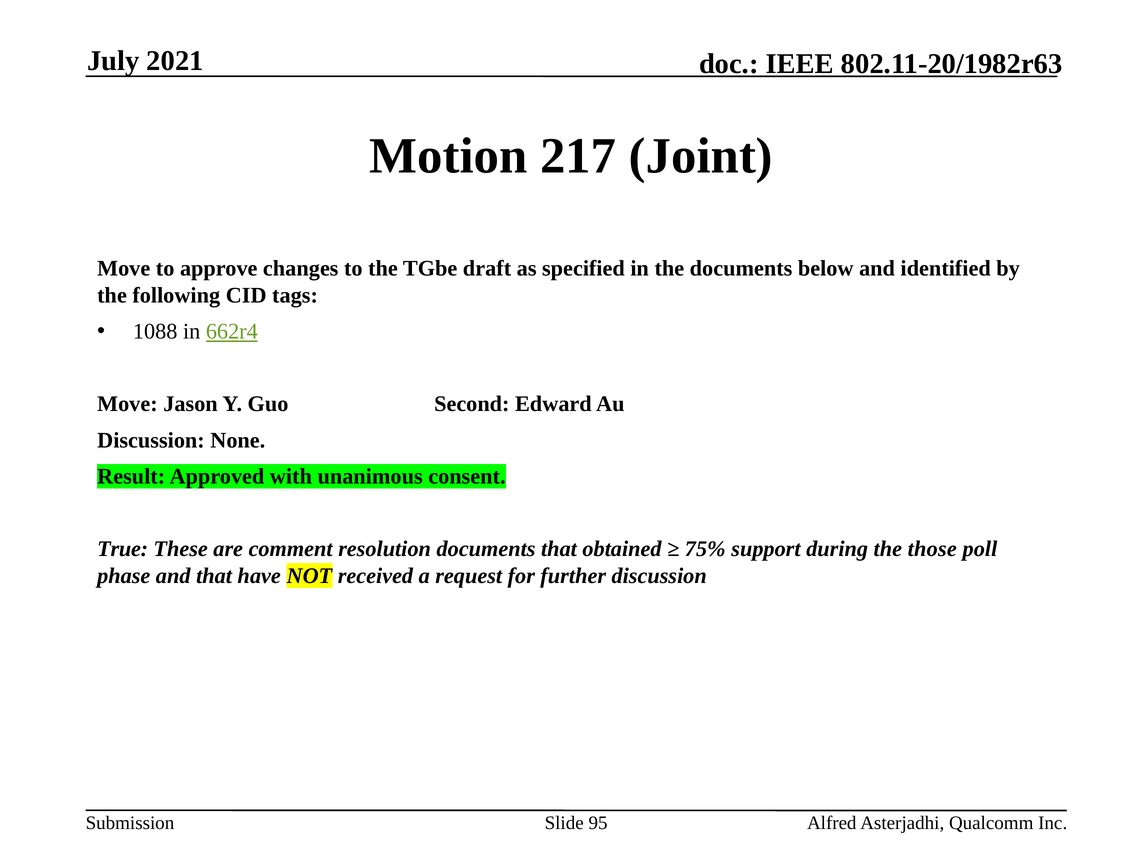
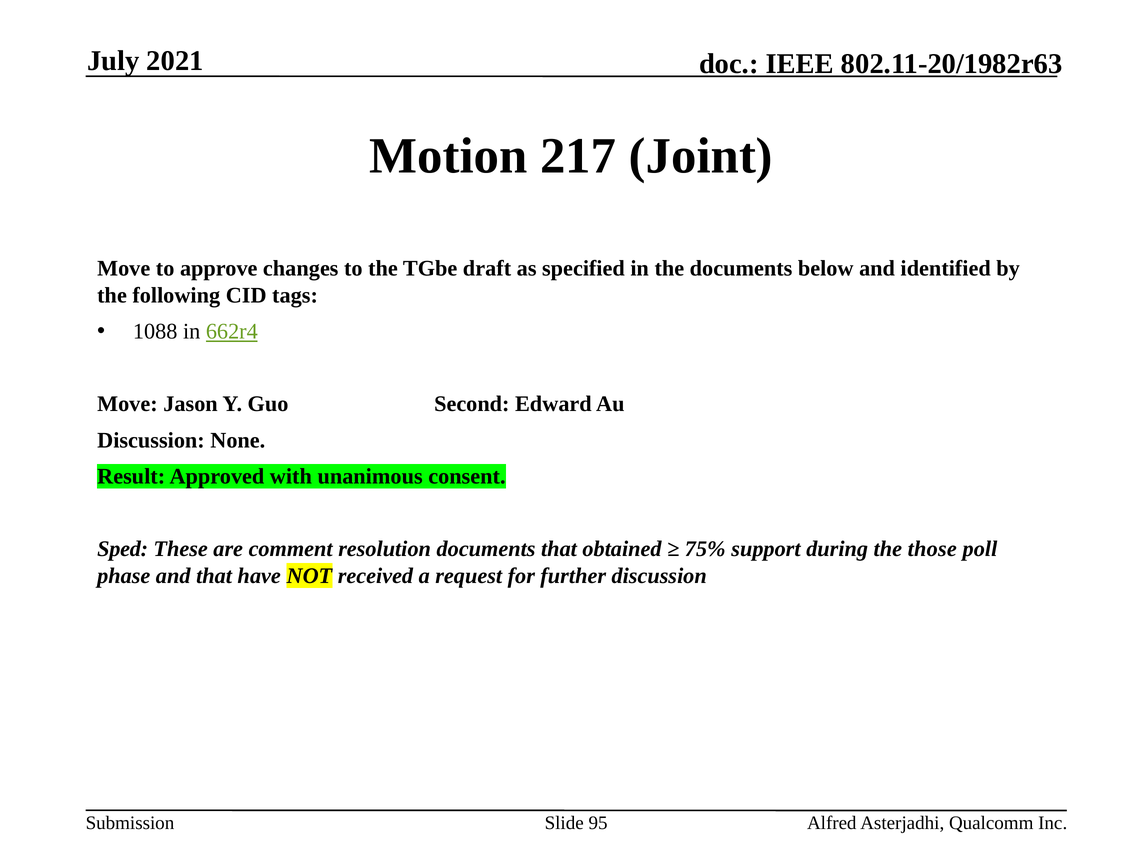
True: True -> Sped (123, 549)
